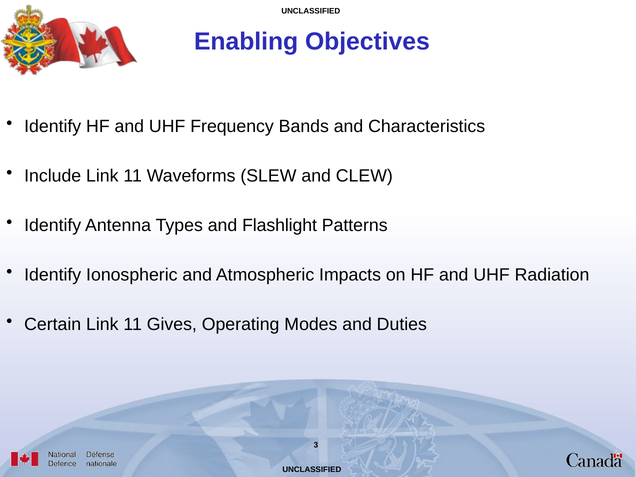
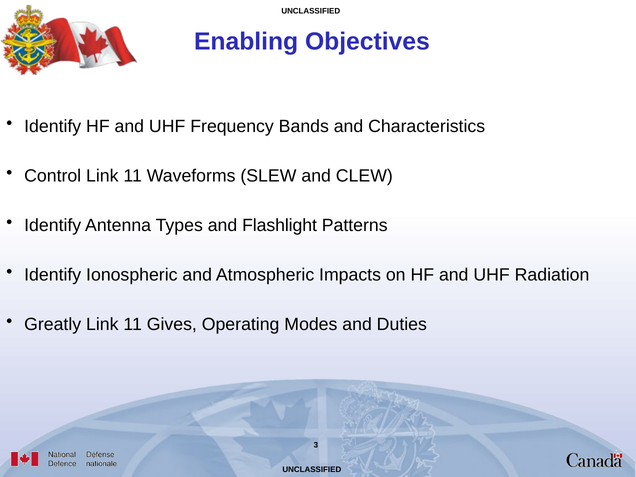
Include: Include -> Control (53, 176)
Certain: Certain -> Greatly (53, 324)
